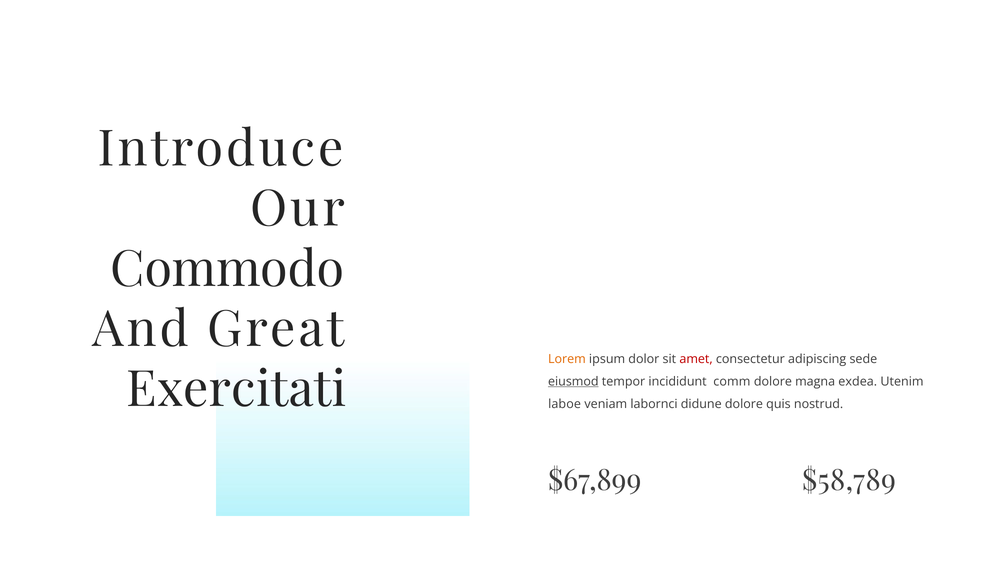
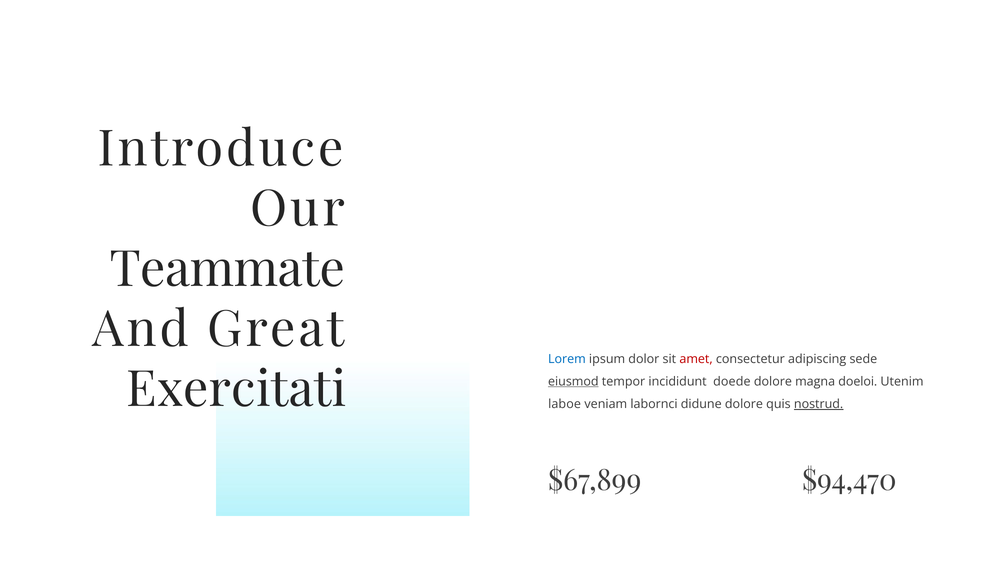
Commodo: Commodo -> Teammate (227, 270)
Lorem colour: orange -> blue (567, 359)
comm: comm -> doede (732, 382)
exdea: exdea -> doeloi (858, 382)
nostrud underline: none -> present (819, 404)
$58,789: $58,789 -> $94,470 (849, 481)
